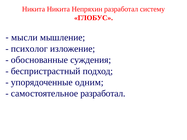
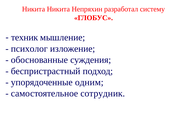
мысли: мысли -> техник (25, 38)
самостоятельное разработал: разработал -> сотрудник (103, 94)
